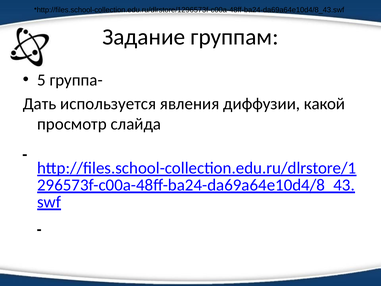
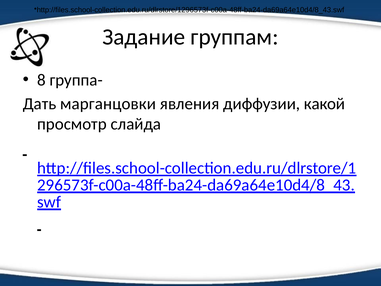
5: 5 -> 8 (41, 80)
используется: используется -> марганцовки (108, 104)
